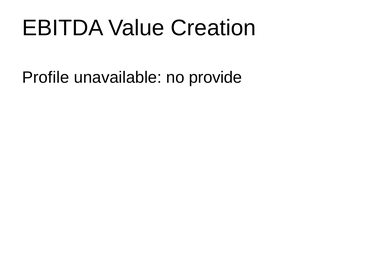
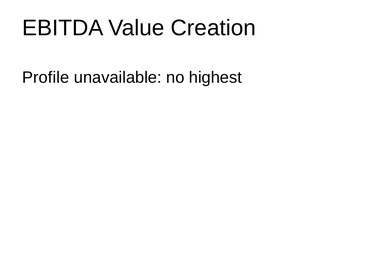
provide: provide -> highest (215, 77)
